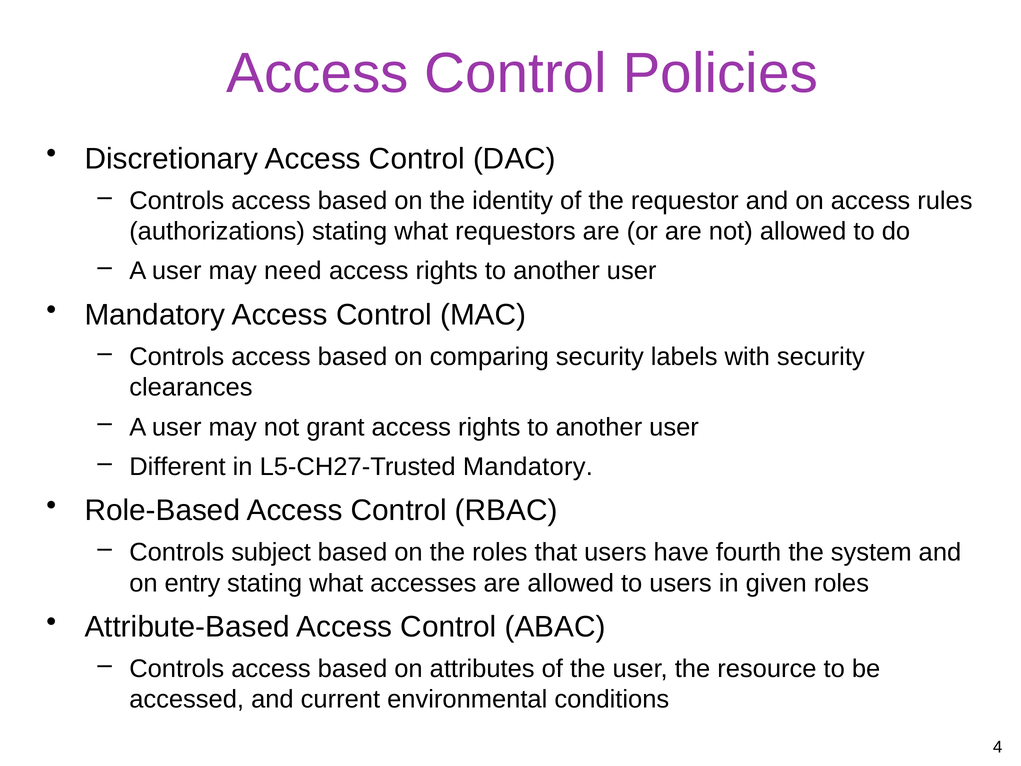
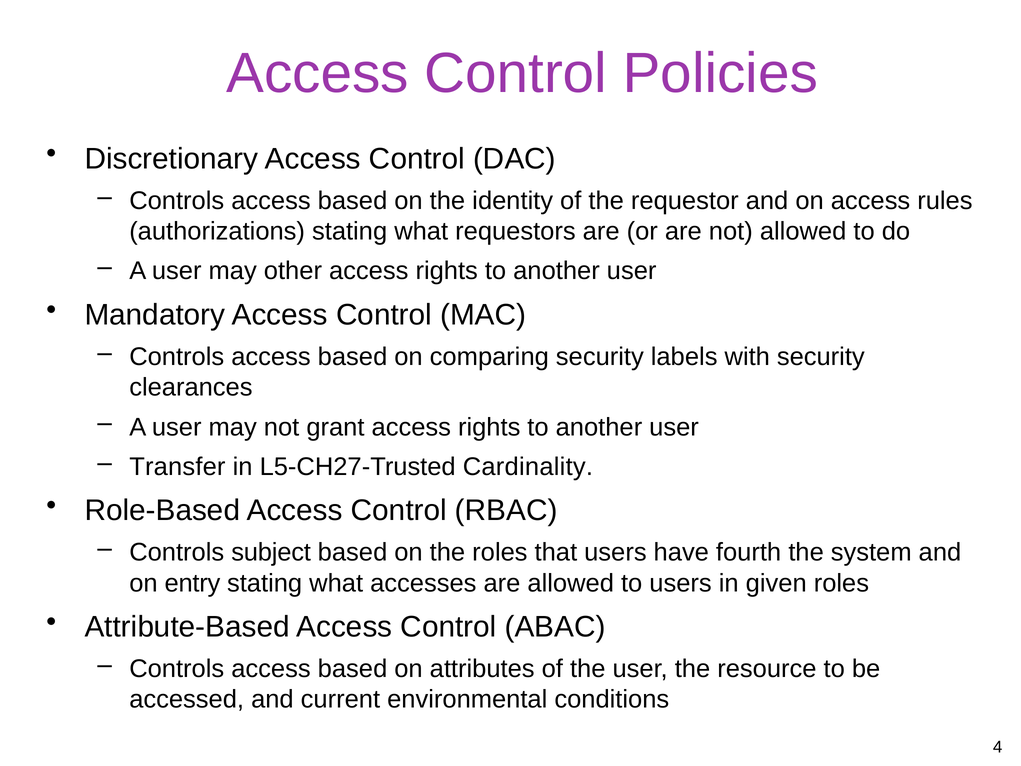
need: need -> other (293, 271)
Different: Different -> Transfer (177, 467)
L5-CH27-Trusted Mandatory: Mandatory -> Cardinality (528, 467)
